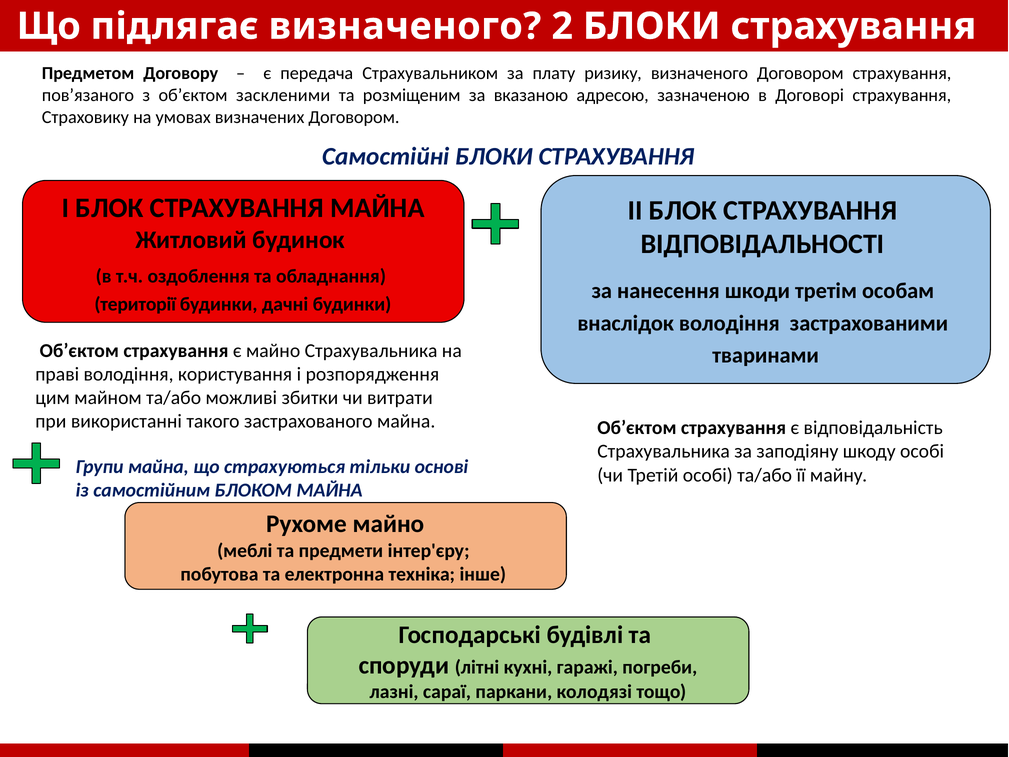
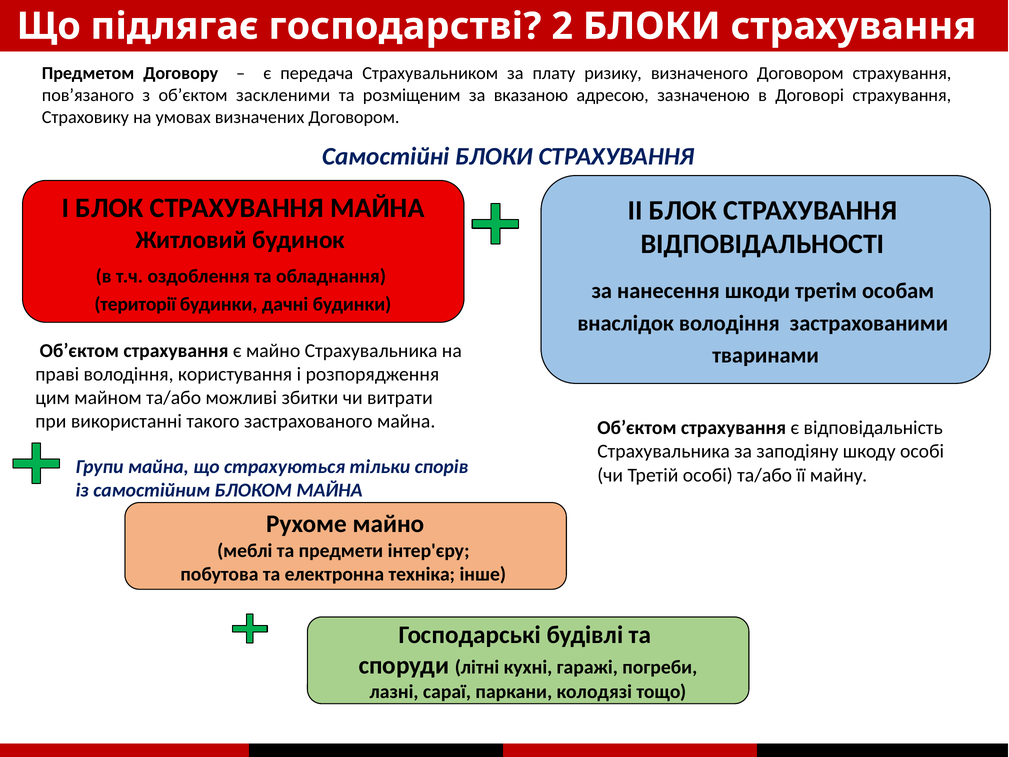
підлягає визначеного: визначеного -> господарстві (405, 26)
основі: основі -> спорів (441, 467)
